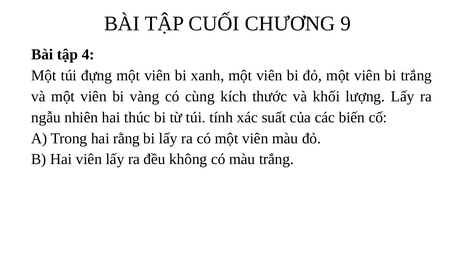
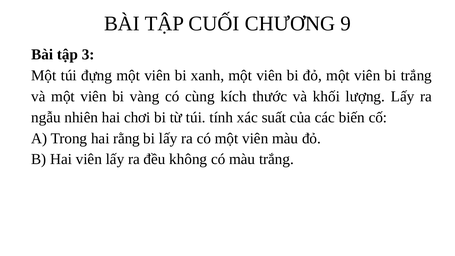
4: 4 -> 3 (88, 55)
thúc: thúc -> chơi (137, 117)
